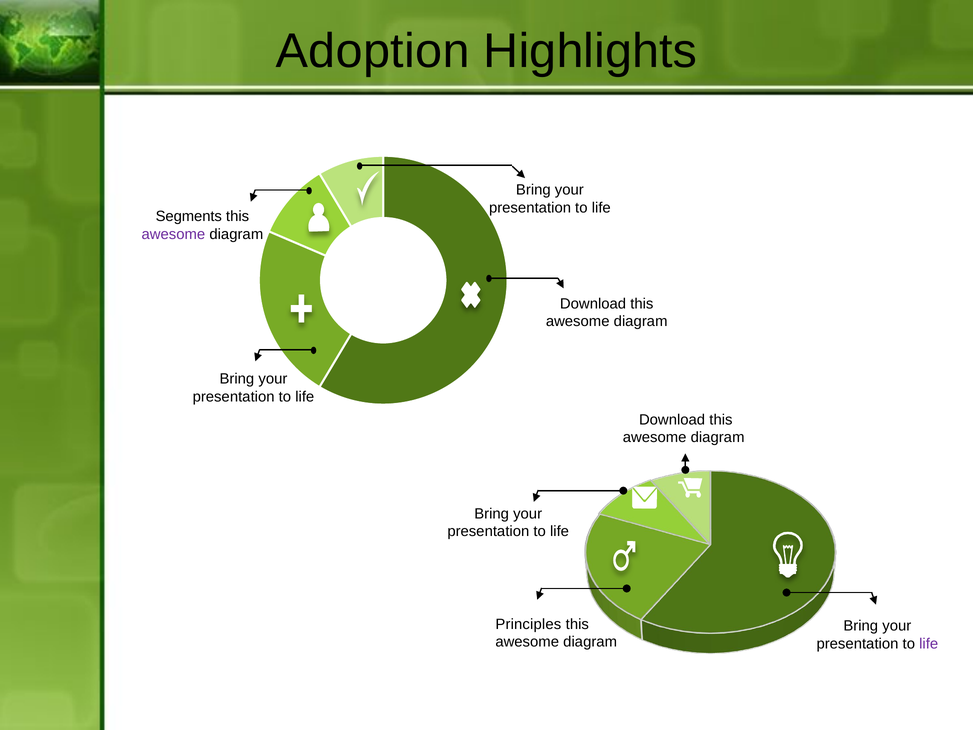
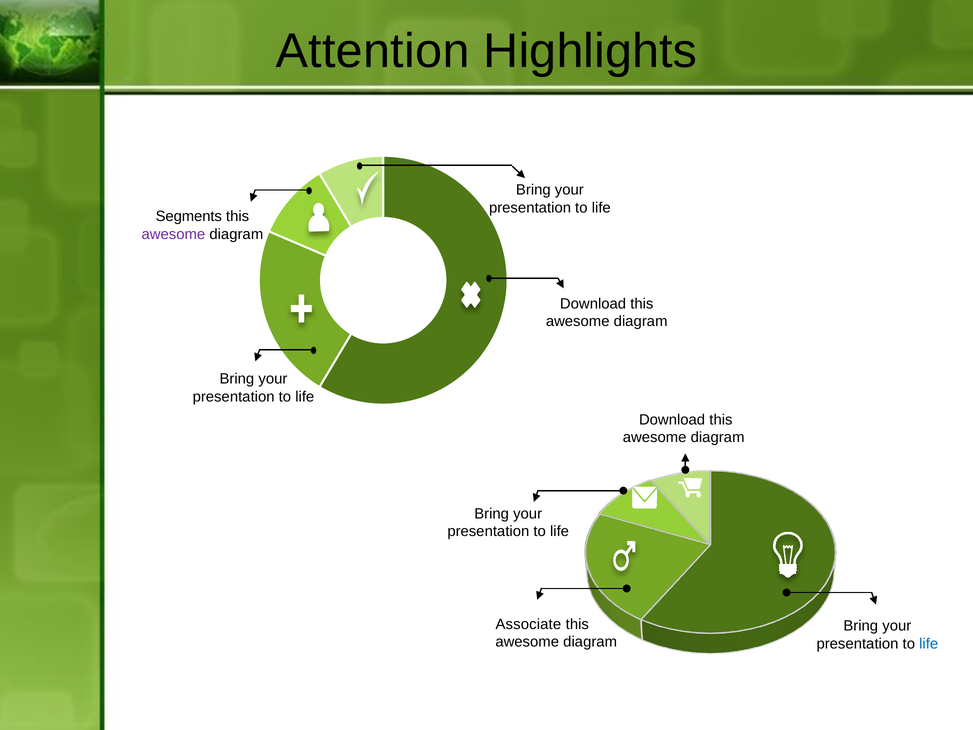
Adoption: Adoption -> Attention (373, 51)
Principles: Principles -> Associate (528, 624)
life colour: purple -> blue (929, 644)
